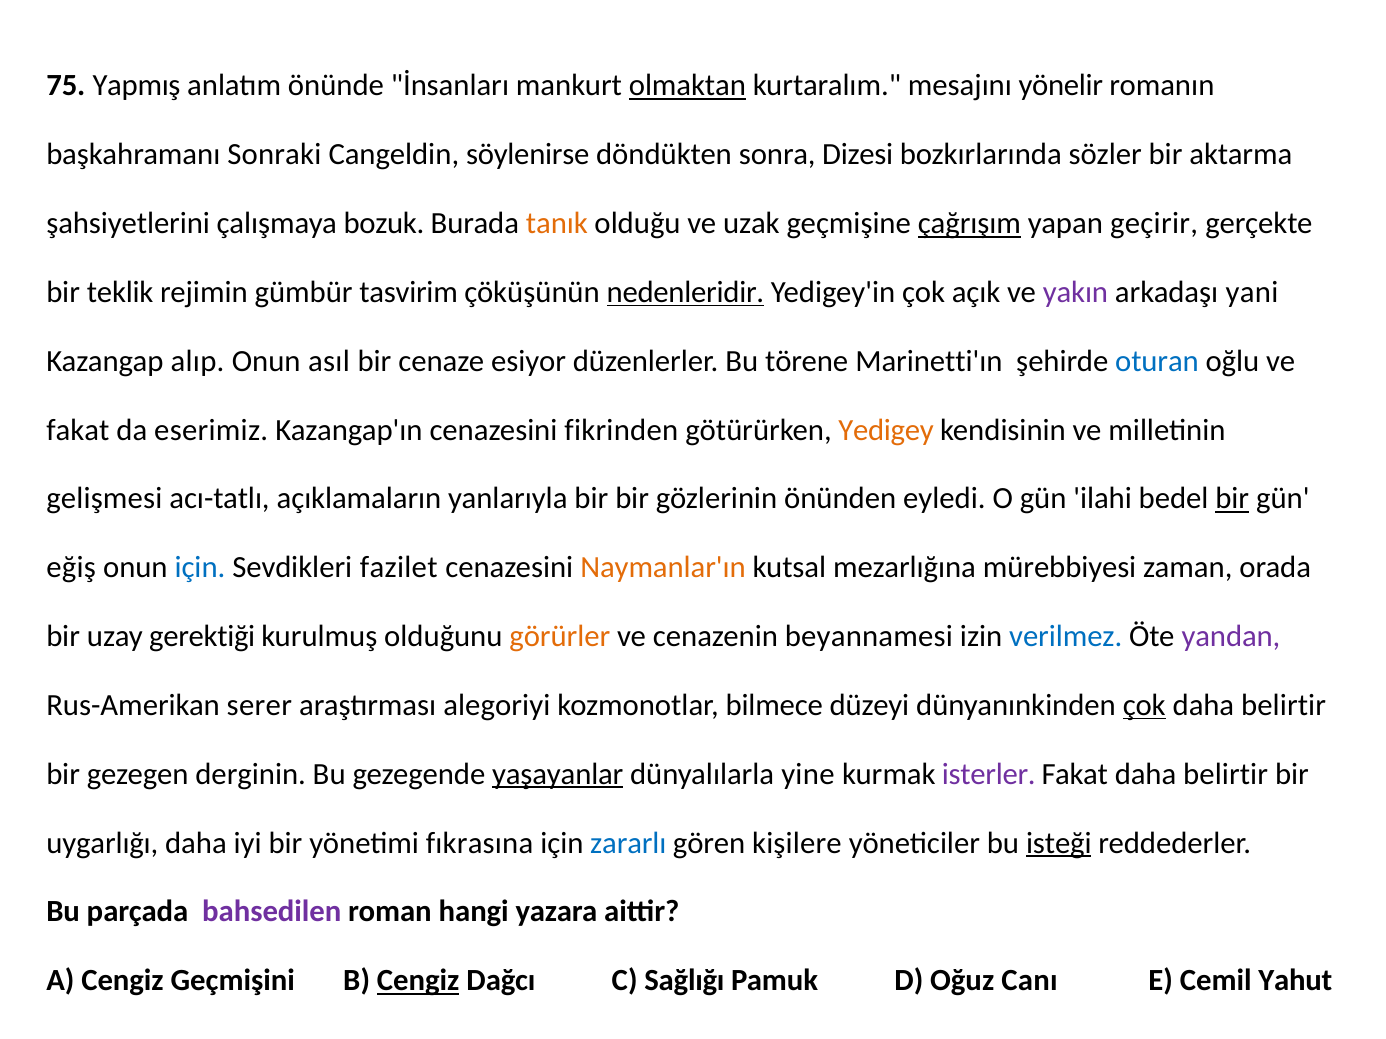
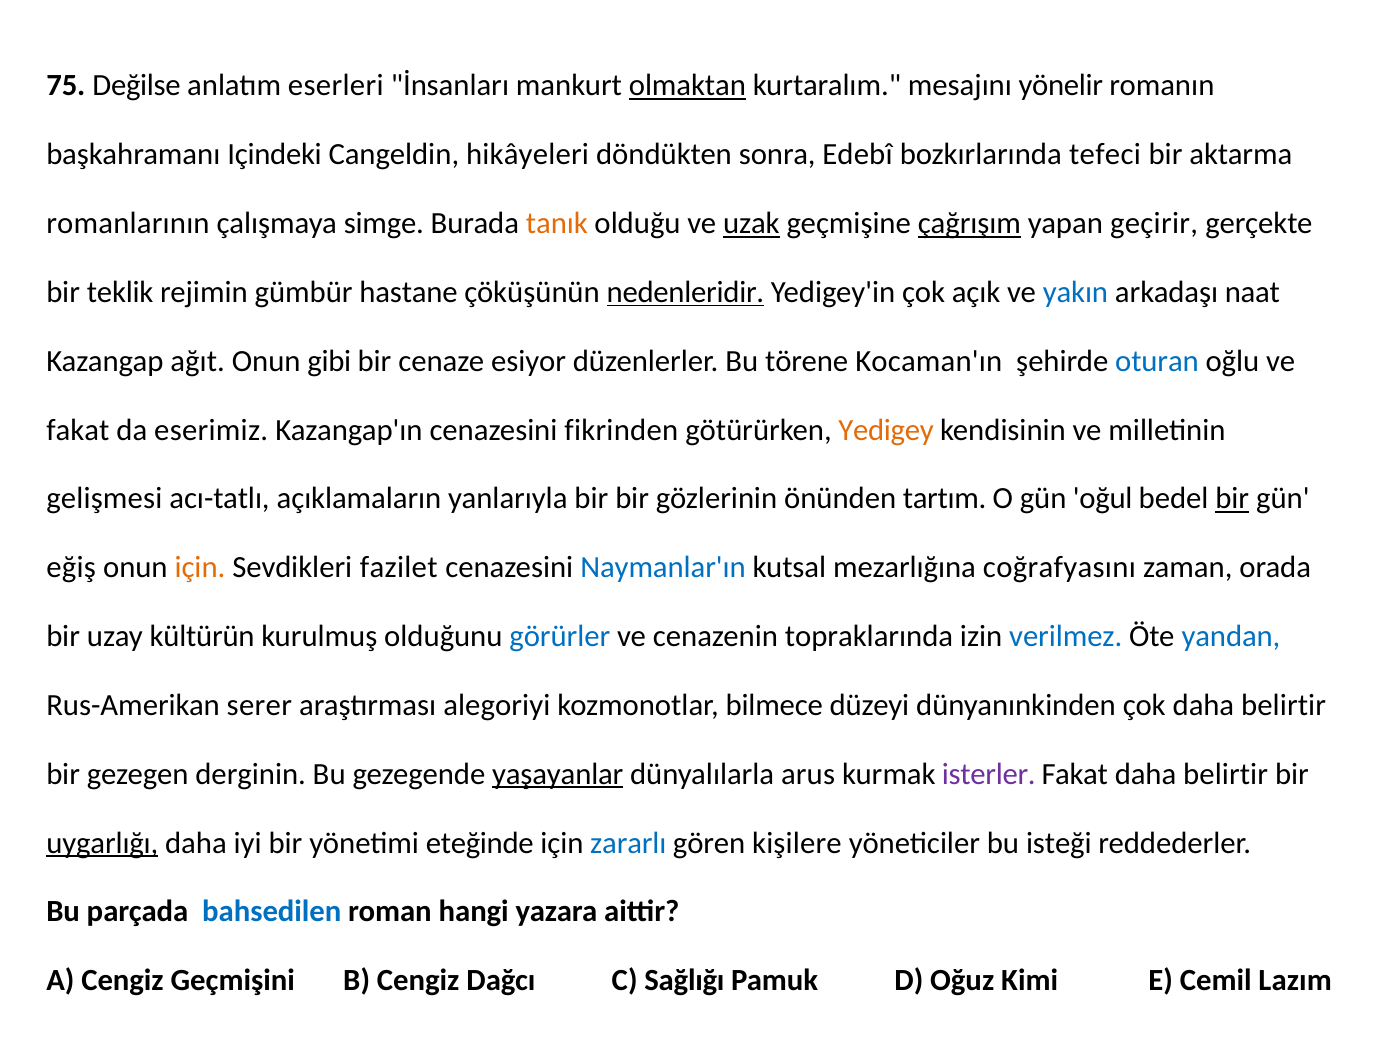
Yapmış: Yapmış -> Değilse (137, 86)
önünde: önünde -> eserleri (336, 86)
Sonraki: Sonraki -> Içindeki (275, 155)
söylenirse: söylenirse -> hikâyeleri (528, 155)
Dizesi: Dizesi -> Edebî (857, 155)
sözler: sözler -> tefeci (1105, 155)
şahsiyetlerini: şahsiyetlerini -> romanlarının (128, 224)
bozuk: bozuk -> simge (384, 224)
uzak underline: none -> present (751, 224)
tasvirim: tasvirim -> hastane (409, 292)
yakın colour: purple -> blue (1075, 292)
yani: yani -> naat (1252, 292)
alıp: alıp -> ağıt (198, 361)
asıl: asıl -> gibi (329, 361)
Marinetti'ın: Marinetti'ın -> Kocaman'ın (929, 361)
eyledi: eyledi -> tartım (945, 499)
ilahi: ilahi -> oğul (1103, 499)
için colour: blue -> orange (200, 568)
Naymanlar'ın colour: orange -> blue (663, 568)
mürebbiyesi: mürebbiyesi -> coğrafyasını (1059, 568)
gerektiği: gerektiği -> kültürün (202, 637)
görürler colour: orange -> blue (560, 637)
beyannamesi: beyannamesi -> topraklarında (869, 637)
yandan colour: purple -> blue (1231, 637)
çok underline: present -> none (1144, 706)
yine: yine -> arus (808, 774)
uygarlığı underline: none -> present (102, 843)
fıkrasına: fıkrasına -> eteğinde (480, 843)
isteği underline: present -> none (1059, 843)
bahsedilen colour: purple -> blue (272, 912)
Cengiz underline: present -> none (418, 981)
Canı: Canı -> Kimi (1030, 981)
Yahut: Yahut -> Lazım (1295, 981)
